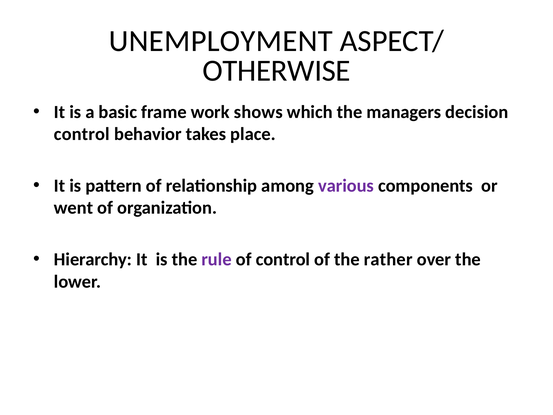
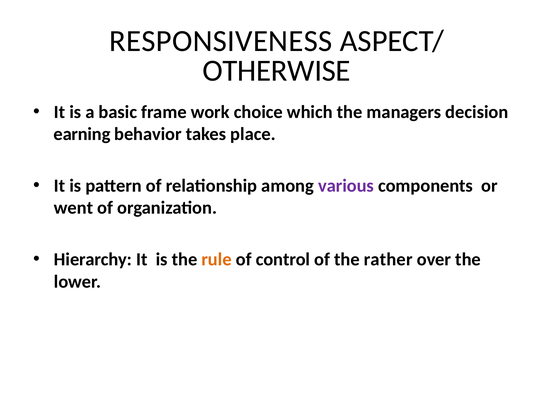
UNEMPLOYMENT: UNEMPLOYMENT -> RESPONSIVENESS (221, 41)
shows: shows -> choice (258, 112)
control: control -> earning (82, 134)
rule colour: purple -> orange (217, 259)
